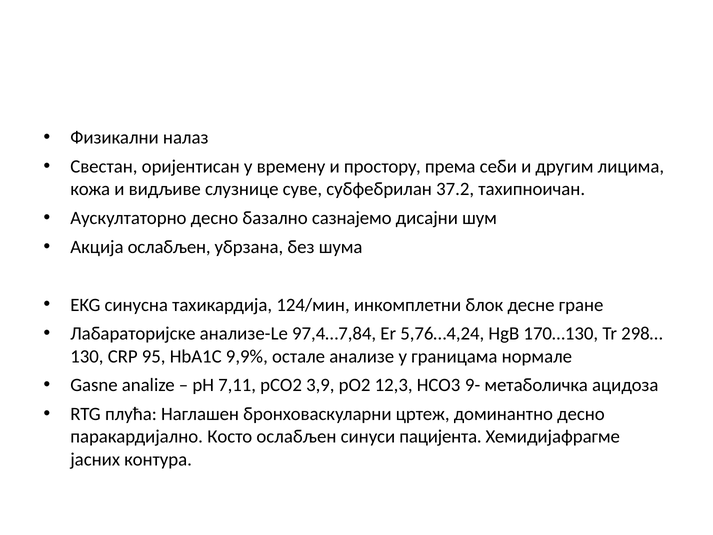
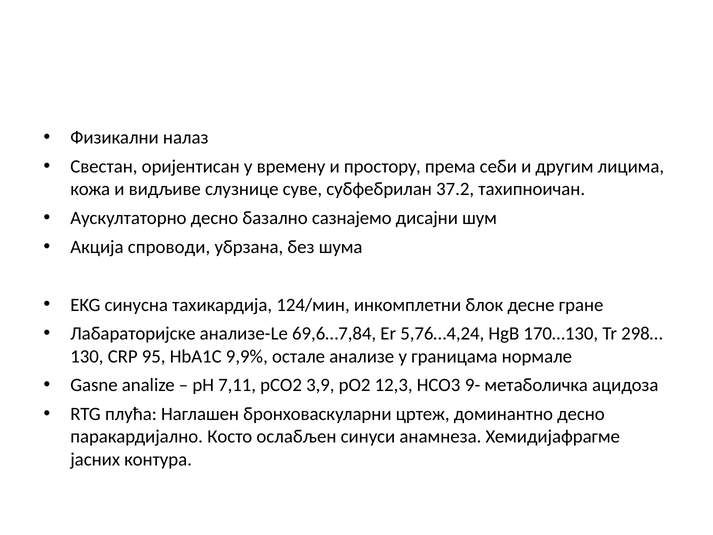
Акција ослабљен: ослабљен -> спроводи (169, 247)
97,4…7,84: 97,4…7,84 -> 69,6…7,84 (334, 334)
пацијента: пацијента -> анамнеза (440, 437)
